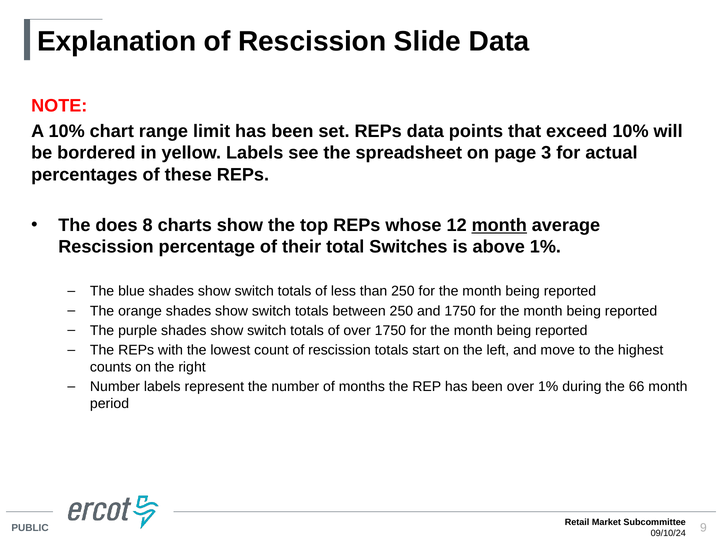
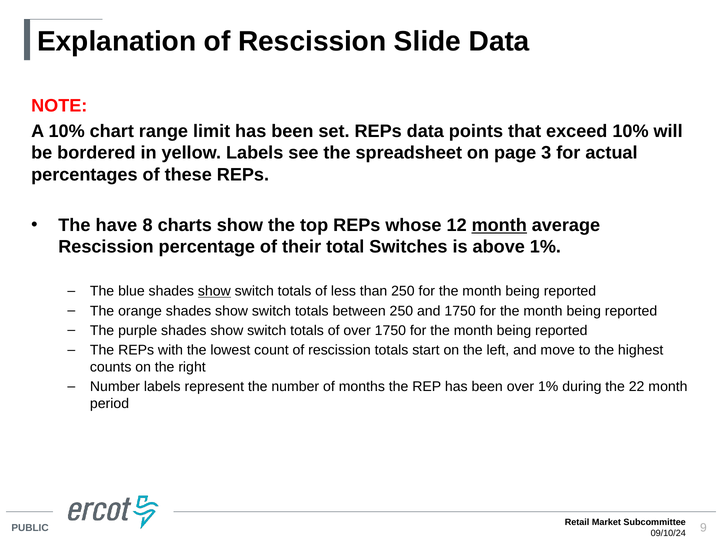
does: does -> have (116, 225)
show underline: none -> present (214, 291)
66: 66 -> 22 (637, 387)
